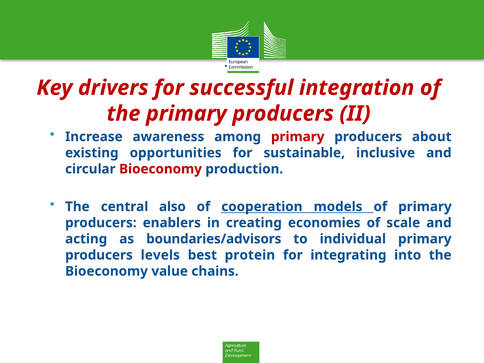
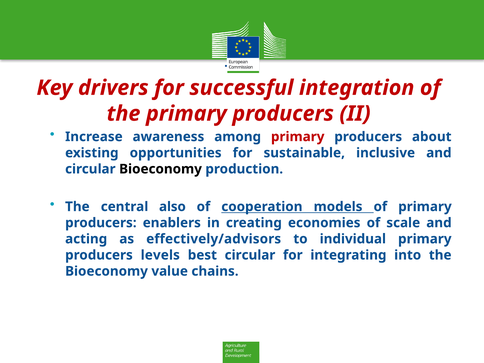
Bioeconomy colour: red -> black (160, 169)
boundaries/advisors: boundaries/advisors -> effectively/advisors (214, 239)
best protein: protein -> circular (250, 255)
